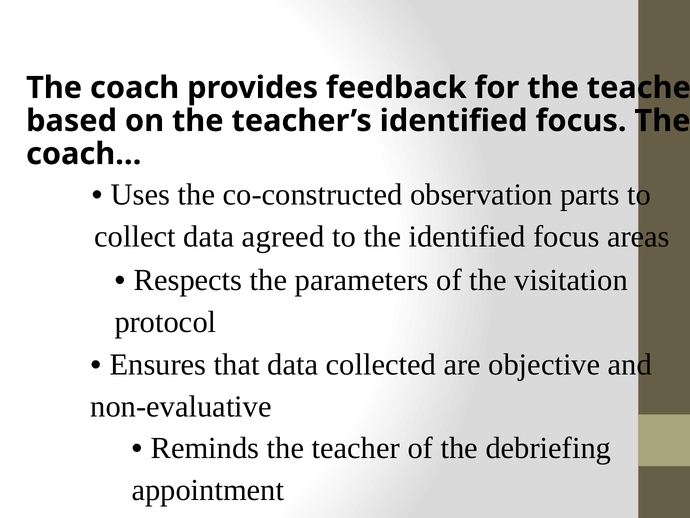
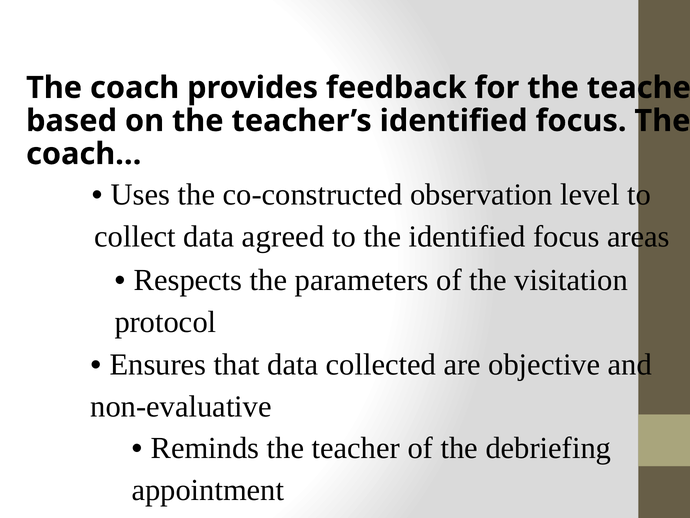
parts: parts -> level (590, 194)
